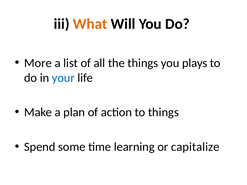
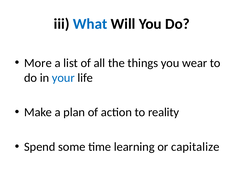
What colour: orange -> blue (90, 24)
plays: plays -> wear (195, 63)
to things: things -> reality (164, 112)
